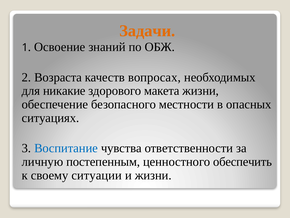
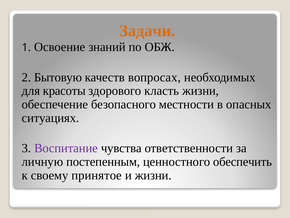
Возраста: Возраста -> Бытовую (58, 77)
никакие: никакие -> красоты (64, 91)
макета: макета -> класть (162, 91)
Воспитание colour: blue -> purple (66, 148)
ситуации: ситуации -> принятое (97, 175)
